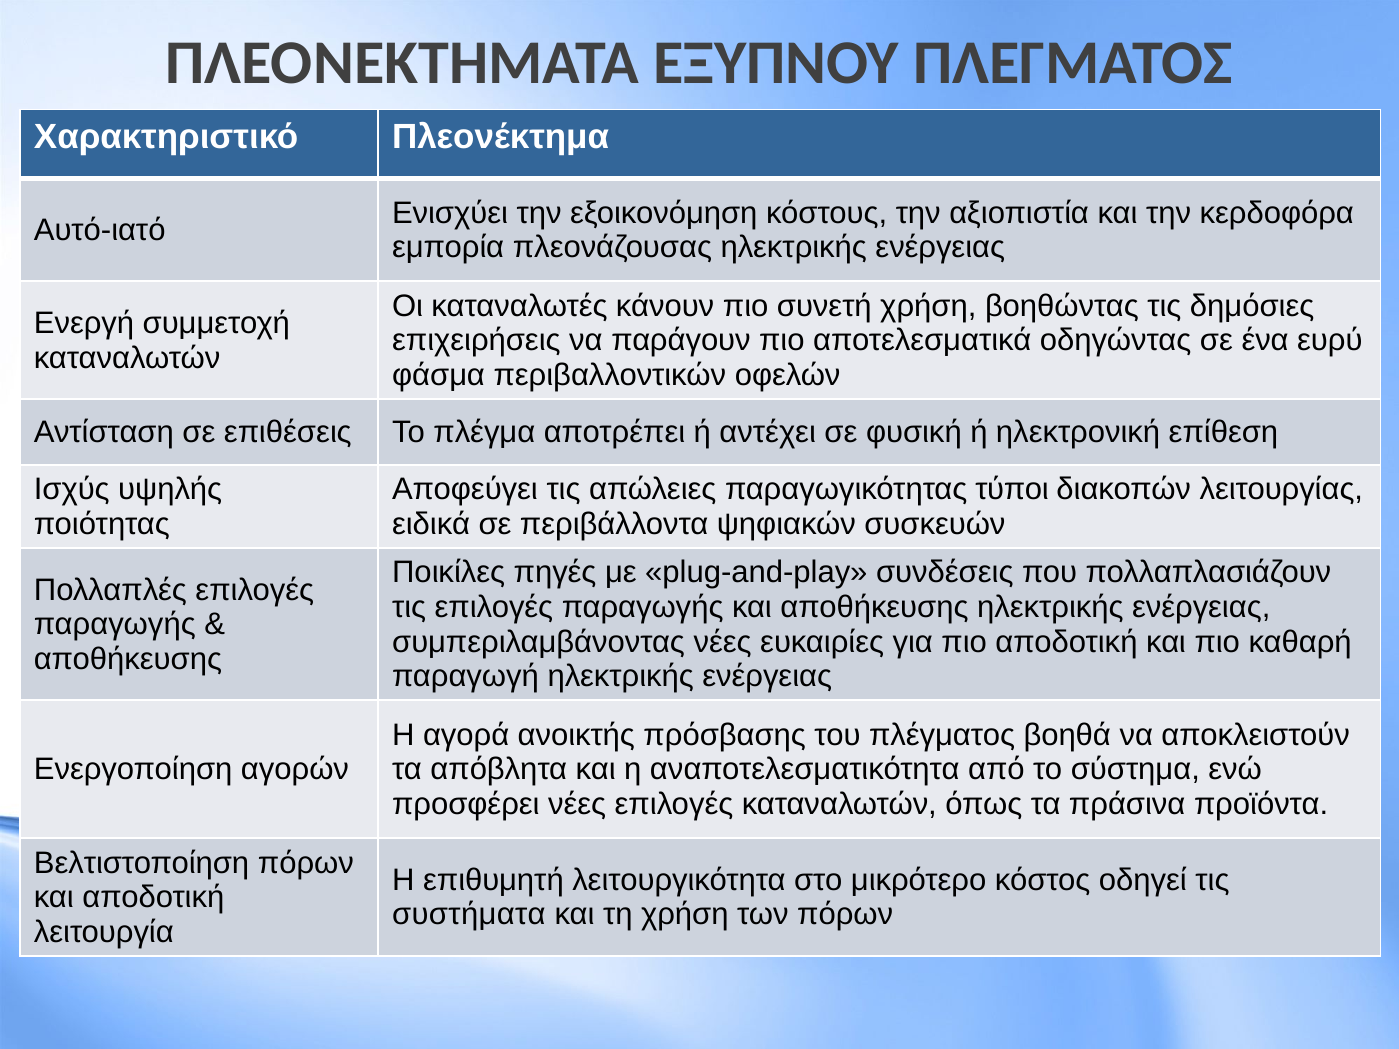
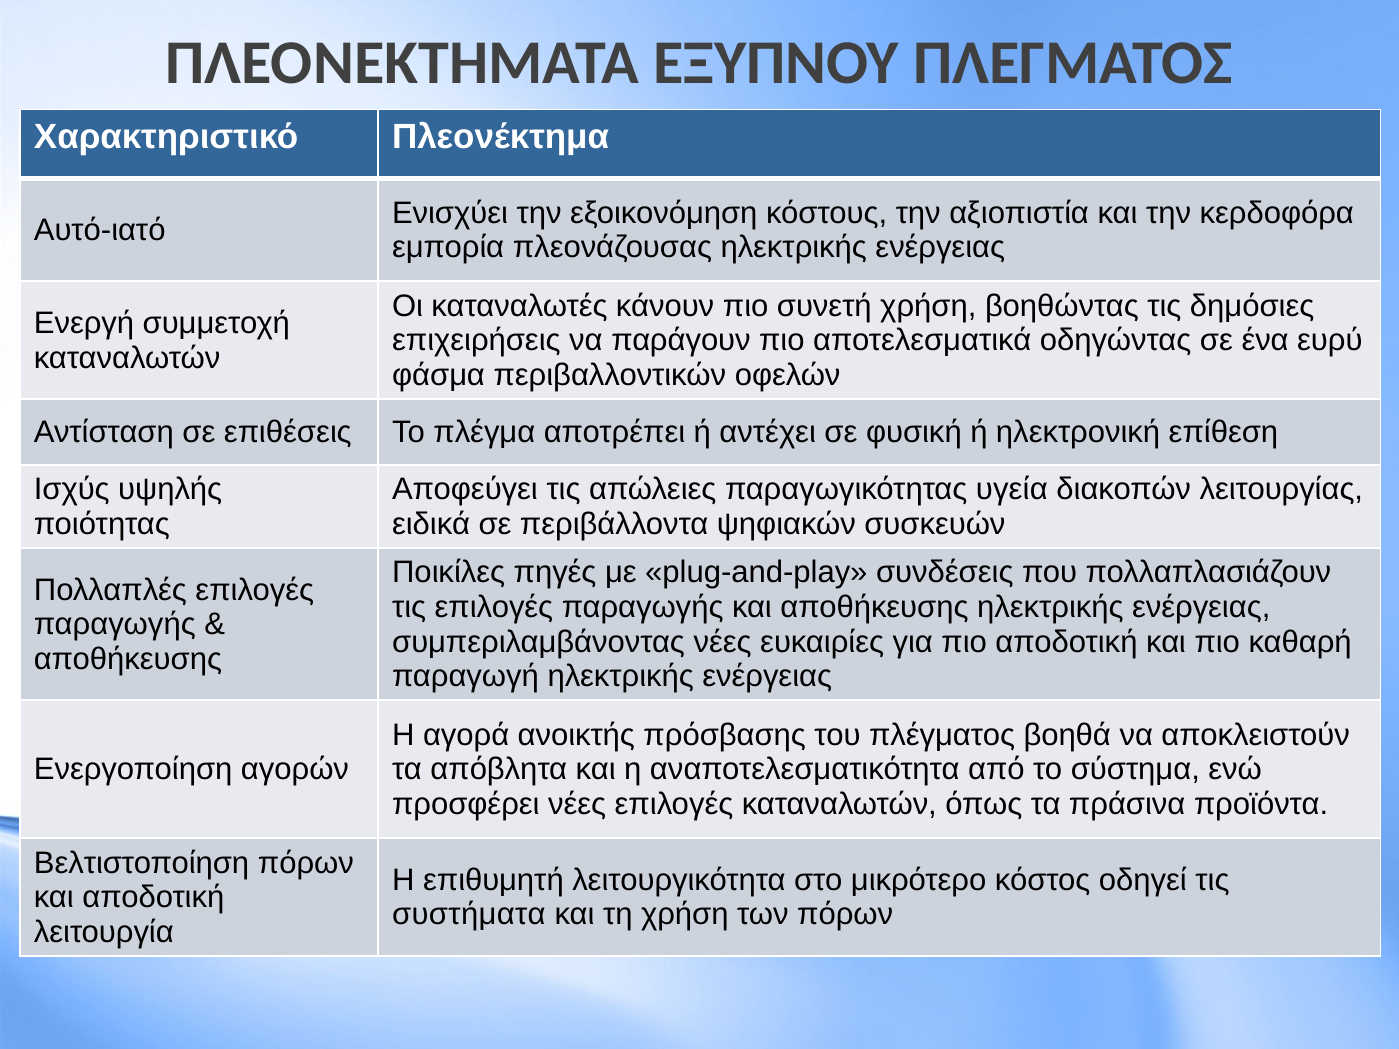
τύποι: τύποι -> υγεία (1012, 490)
